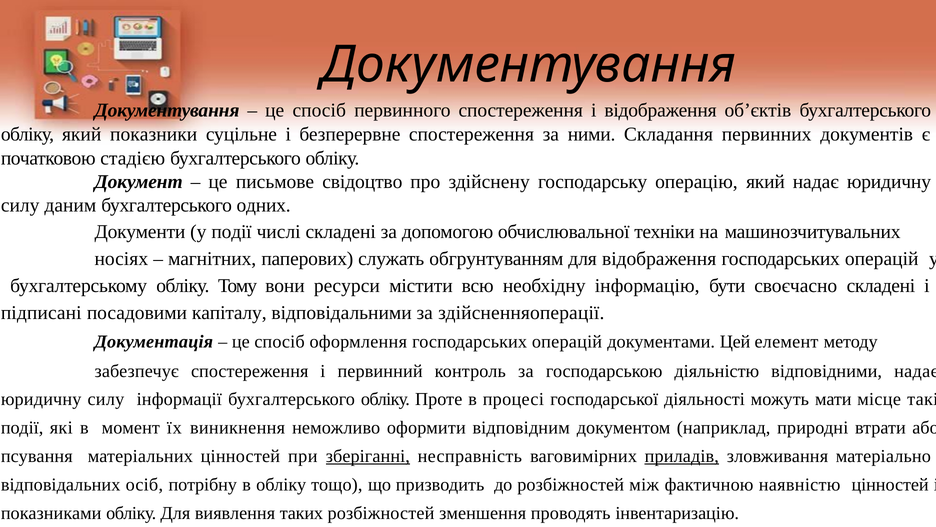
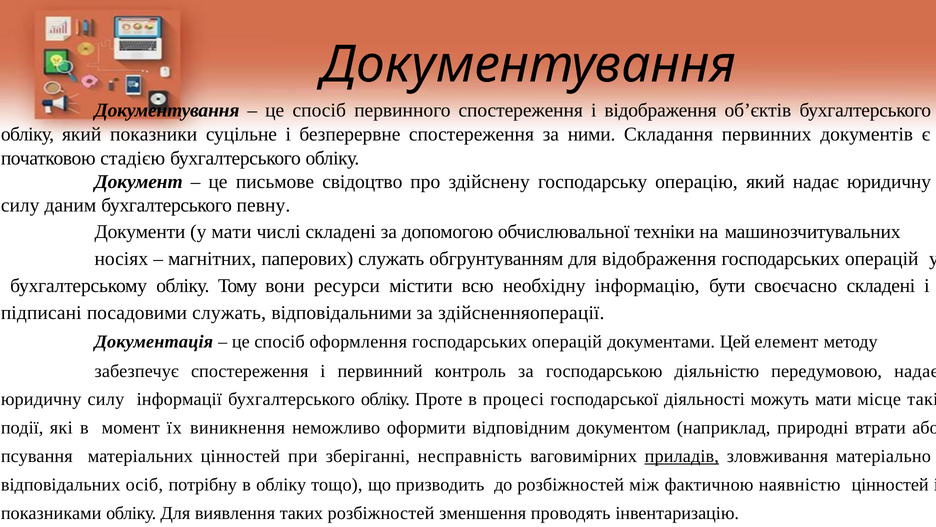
одних: одних -> певну (263, 205)
у події: події -> мати (231, 231)
посадовими капіталу: капіталу -> служать (229, 313)
відповідними: відповідними -> передумовою (827, 371)
зберіганні underline: present -> none (368, 456)
